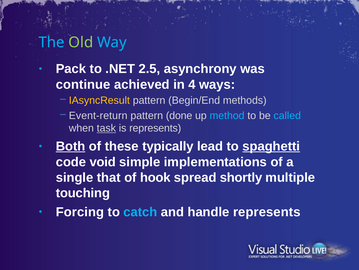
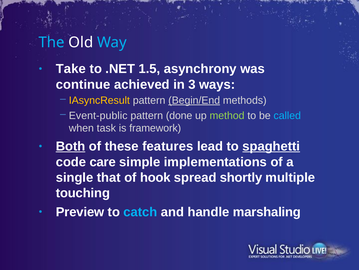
Old colour: light green -> white (81, 42)
Pack: Pack -> Take (71, 69)
2.5: 2.5 -> 1.5 (149, 69)
4: 4 -> 3 (192, 84)
Begin/End underline: none -> present (194, 100)
Event-return: Event-return -> Event-public (98, 115)
method colour: light blue -> light green (227, 115)
task underline: present -> none (106, 128)
is represents: represents -> framework (155, 128)
typically: typically -> features (168, 146)
void: void -> care (103, 162)
Forcing: Forcing -> Preview (80, 211)
handle represents: represents -> marshaling (267, 211)
